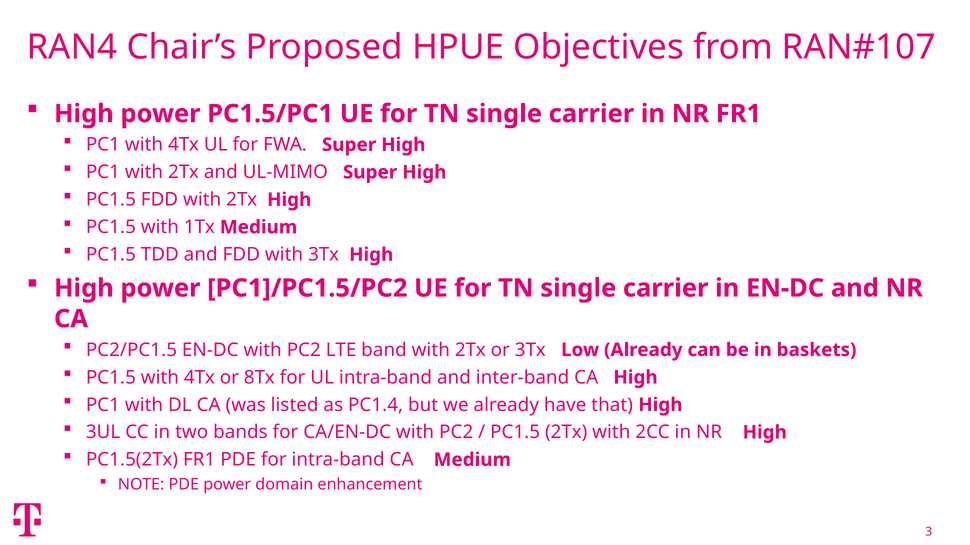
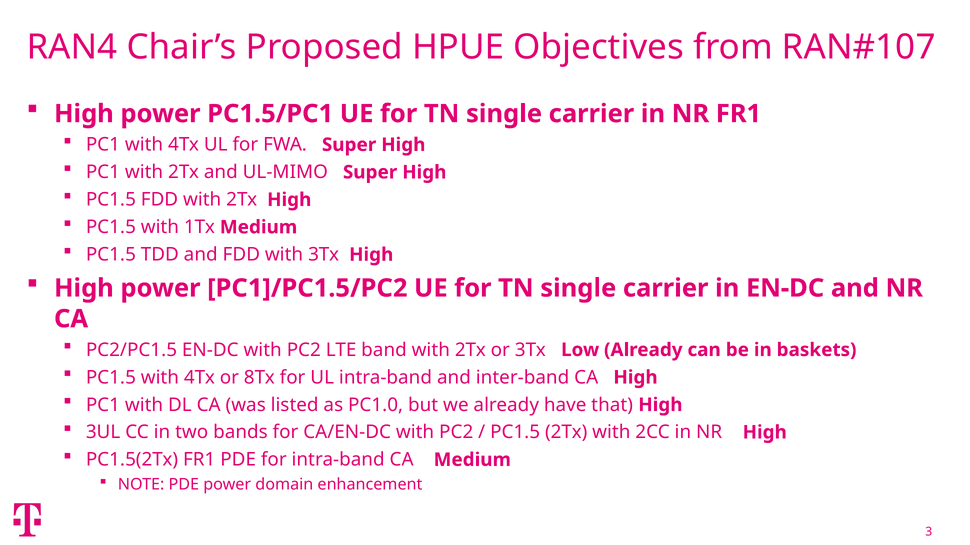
PC1.4: PC1.4 -> PC1.0 (376, 405)
